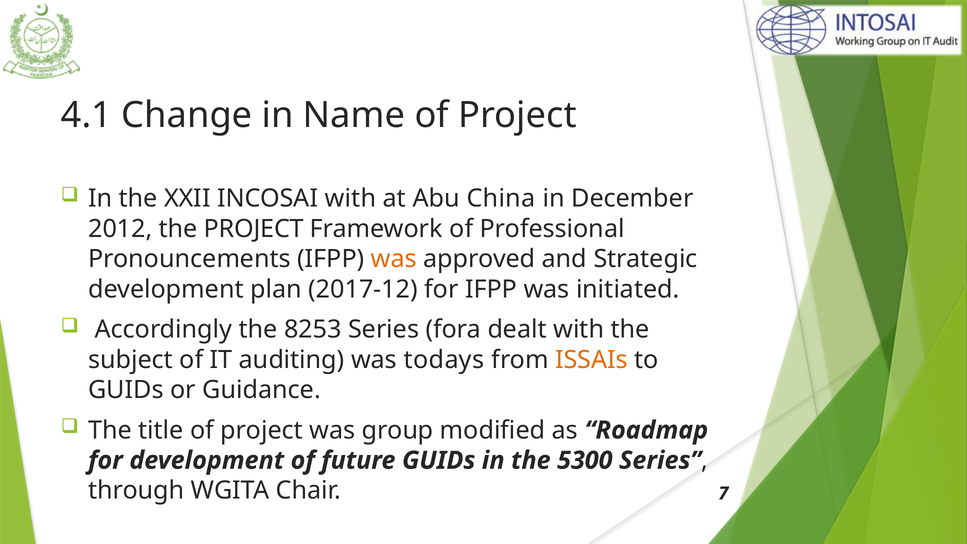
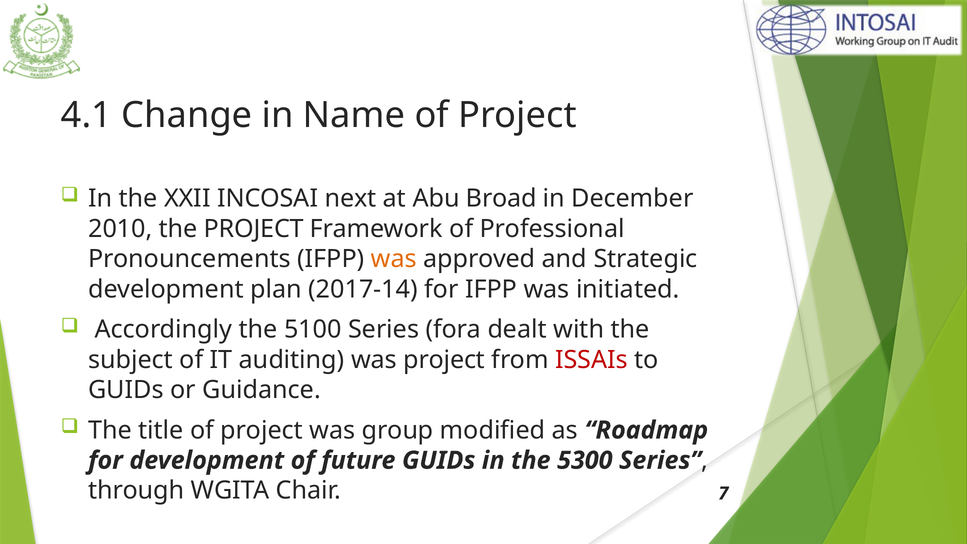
INCOSAI with: with -> next (351, 199)
China: China -> Broad (501, 199)
2012: 2012 -> 2010 (120, 229)
2017-12: 2017-12 -> 2017-14 (363, 289)
8253: 8253 -> 5100 (313, 329)
was todays: todays -> project (444, 360)
ISSAIs colour: orange -> red (592, 360)
